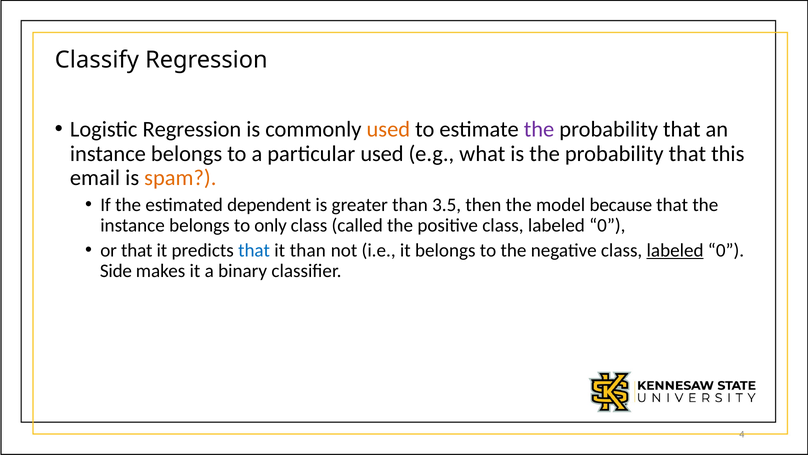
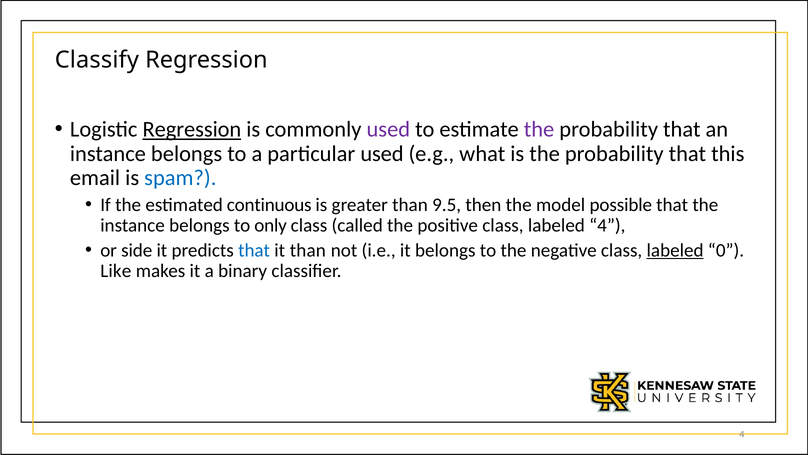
Regression underline: none -> present (192, 129)
used colour: orange -> purple (388, 129)
spam colour: orange -> blue (180, 178)
dependent: dependent -> continuous (269, 205)
3.5: 3.5 -> 9.5 (447, 205)
because: because -> possible (621, 205)
positive class labeled 0: 0 -> 4 (607, 225)
or that: that -> side (137, 250)
Side: Side -> Like (116, 271)
